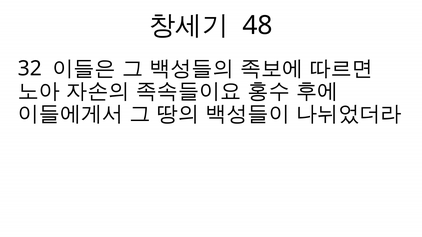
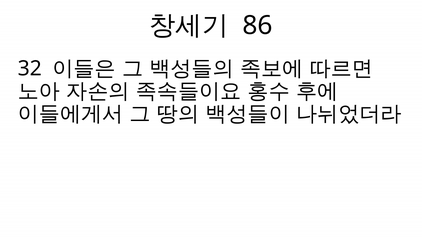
48: 48 -> 86 (258, 25)
